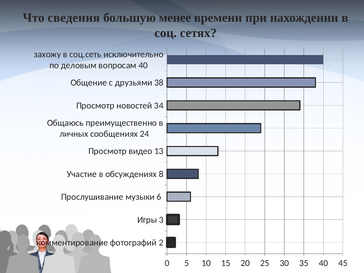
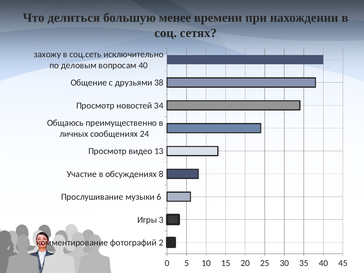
сведения: сведения -> делиться (74, 18)
